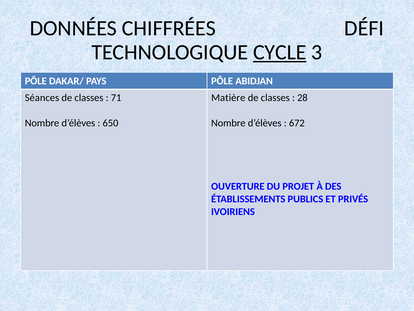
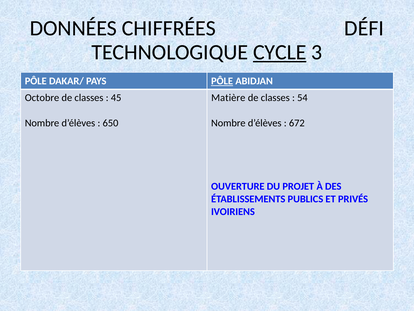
PÔLE underline: none -> present (222, 81)
Séances: Séances -> Octobre (42, 98)
71: 71 -> 45 (116, 98)
28: 28 -> 54 (302, 98)
